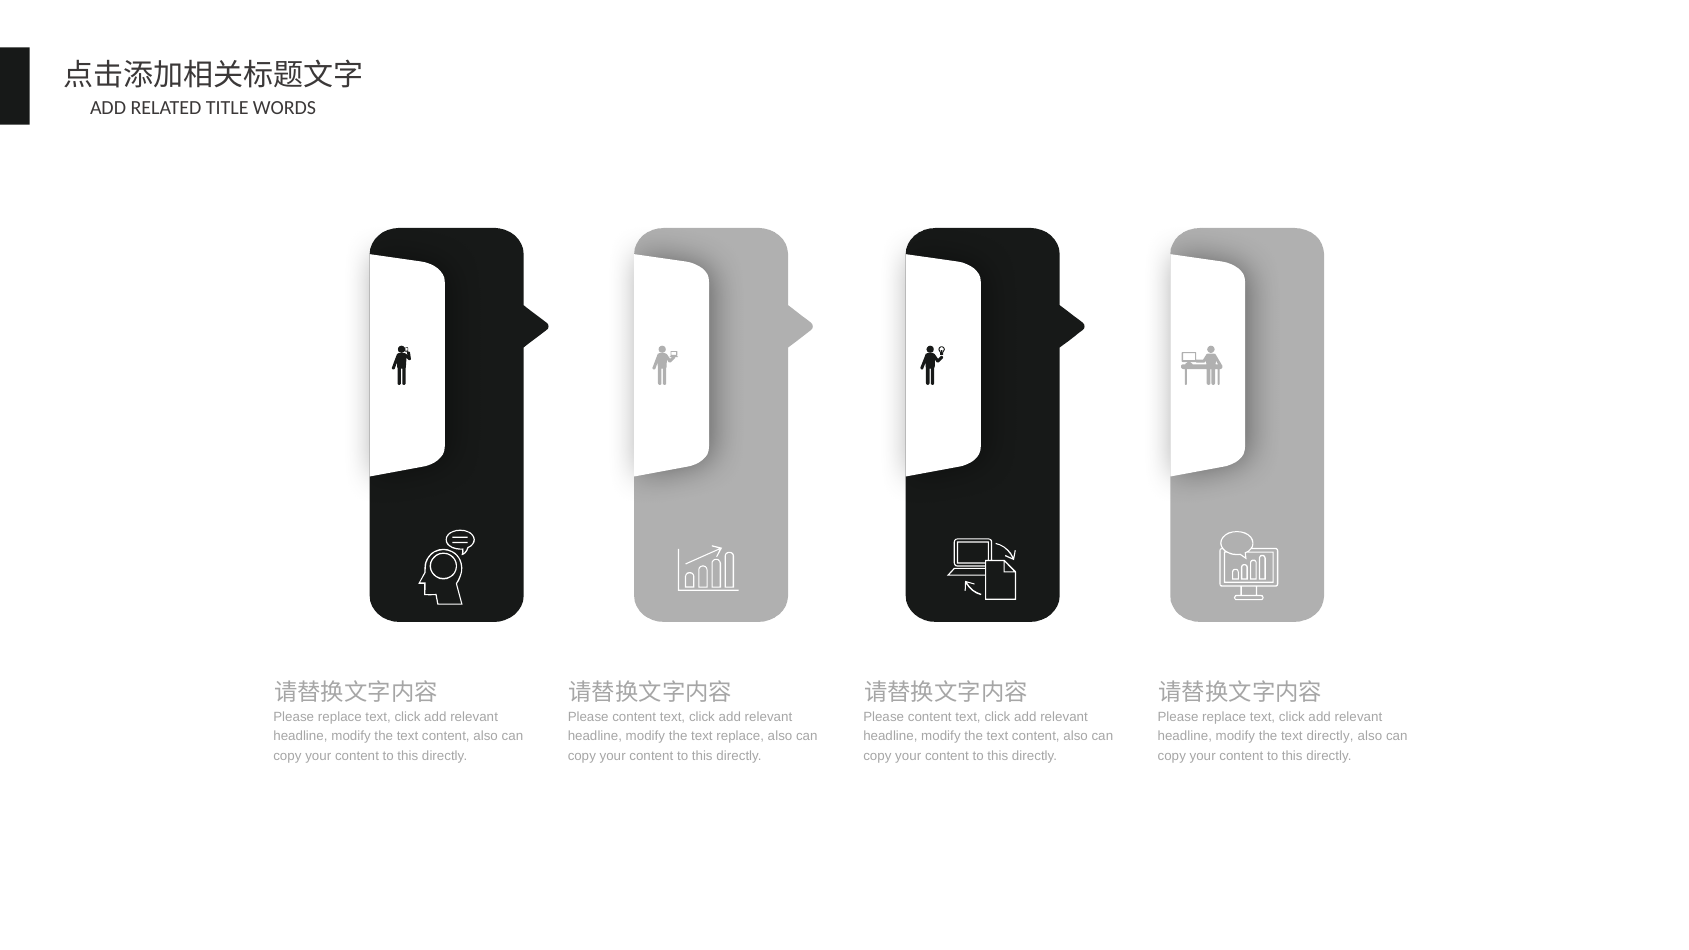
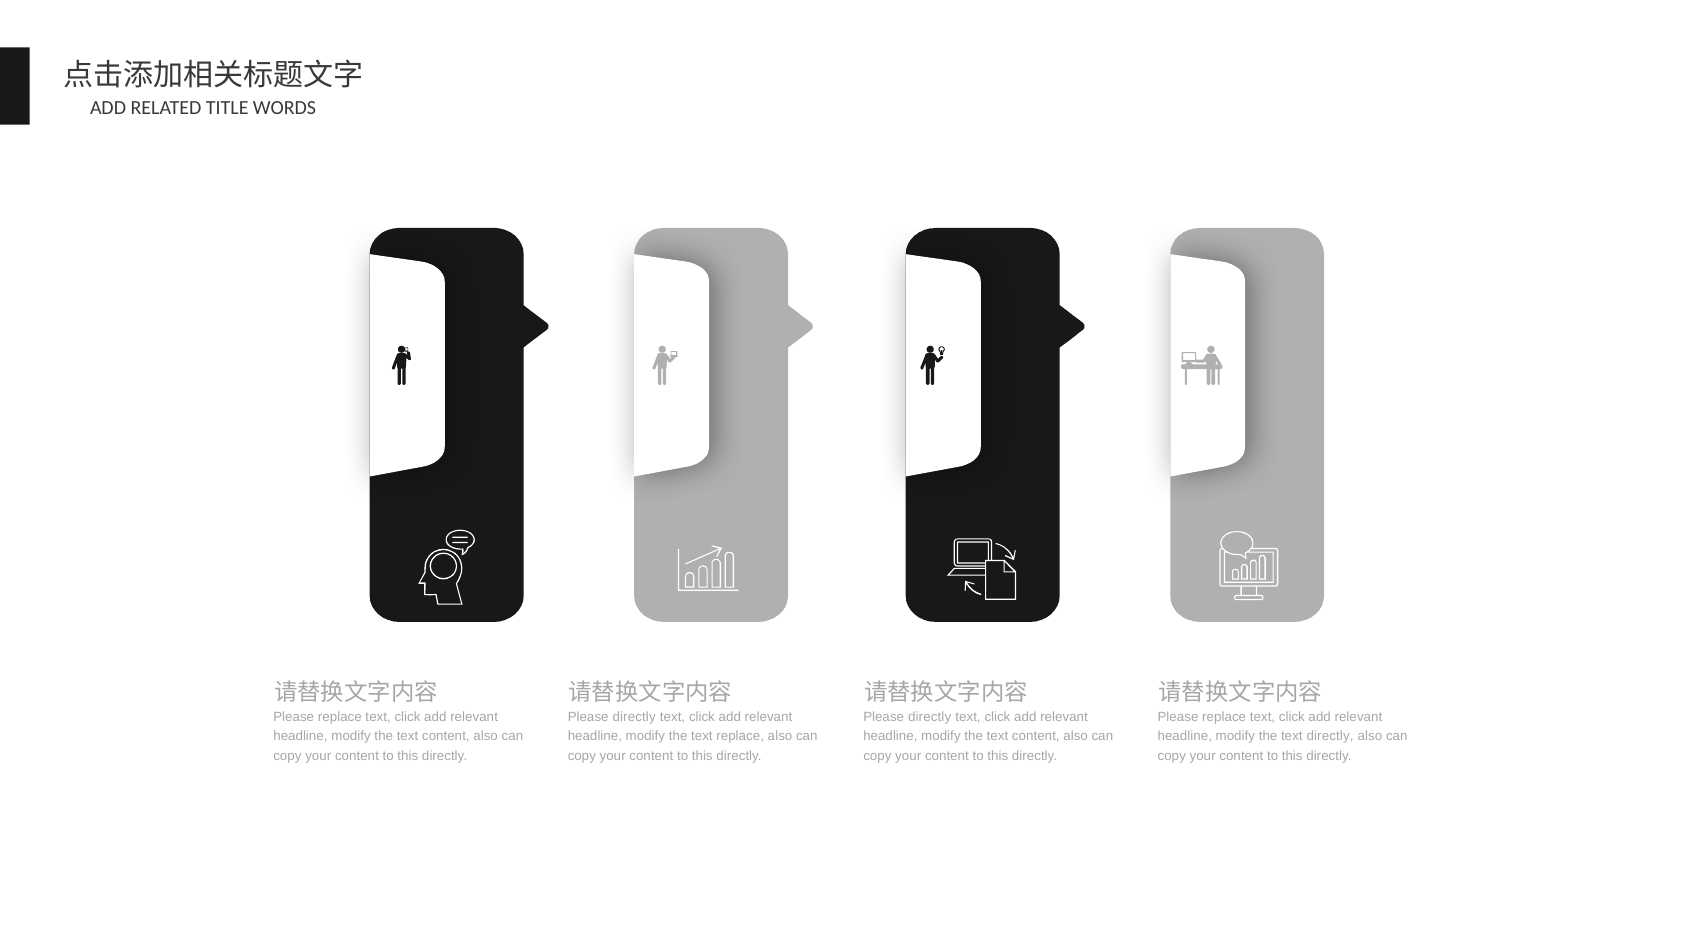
content: content -> directly (634, 717)
content: content -> directly (930, 717)
